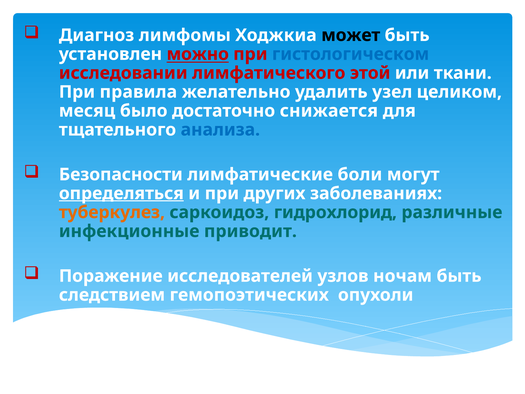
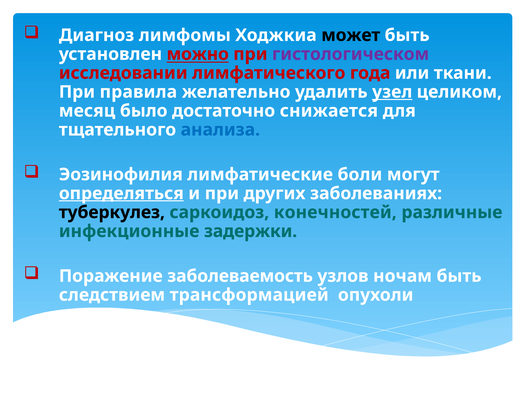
гистологическом colour: blue -> purple (351, 54)
этой: этой -> года (370, 73)
узел underline: none -> present (392, 92)
Безопасности: Безопасности -> Эозинофилия (121, 174)
туберкулез colour: orange -> black (112, 212)
гидрохлорид: гидрохлорид -> конечностей (335, 212)
приводит: приводит -> задержки (251, 231)
исследователей: исследователей -> заболеваемость (240, 276)
гемопоэтических: гемопоэтических -> трансформацией (249, 295)
